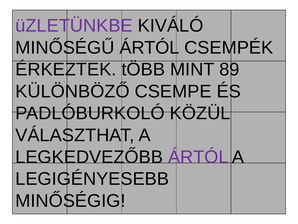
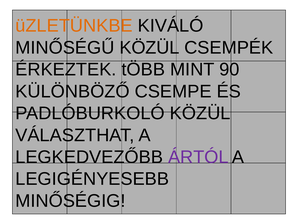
üZLETÜNKBE colour: purple -> orange (74, 26)
MINŐSÉGŰ ÁRTÓL: ÁRTÓL -> KÖZÜL (149, 48)
89: 89 -> 90 (229, 69)
